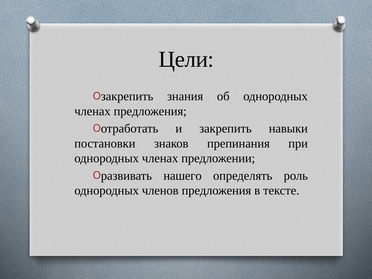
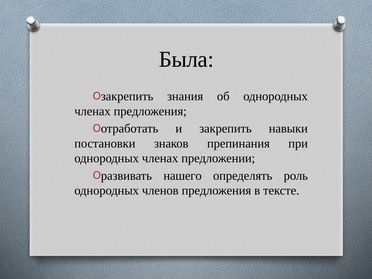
Цели: Цели -> Была (186, 59)
